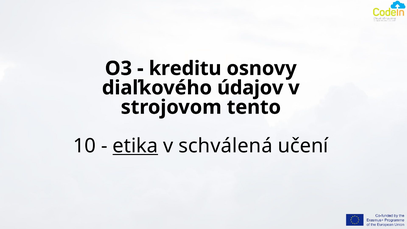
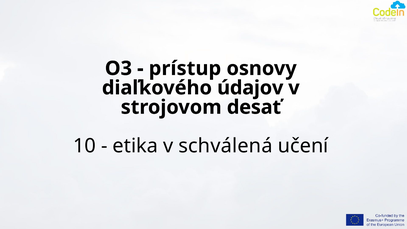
kreditu: kreditu -> prístup (185, 68)
tento: tento -> desať (254, 107)
etika underline: present -> none (135, 146)
